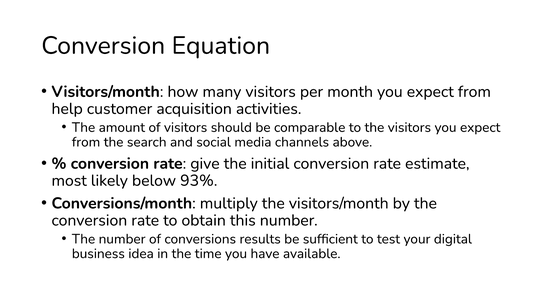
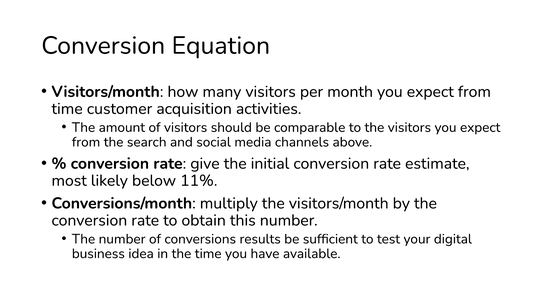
help: help -> time (67, 109)
93%: 93% -> 11% (199, 180)
